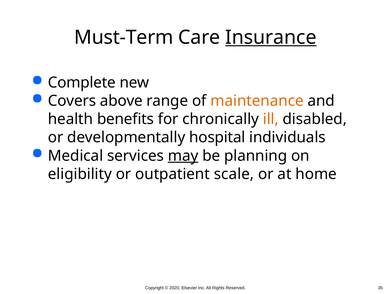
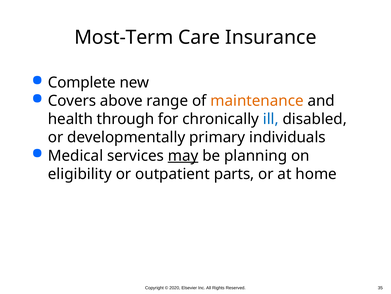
Must-Term: Must-Term -> Most-Term (124, 37)
Insurance underline: present -> none (271, 37)
benefits: benefits -> through (126, 119)
ill colour: orange -> blue (271, 119)
hospital: hospital -> primary (217, 137)
scale: scale -> parts (234, 174)
